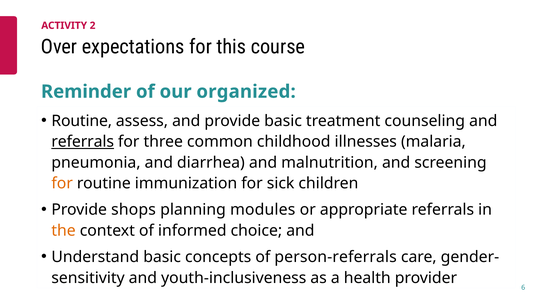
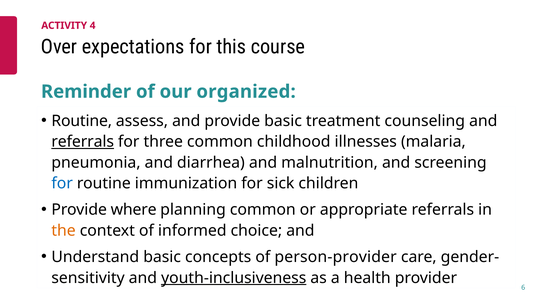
2: 2 -> 4 (93, 26)
for colour: orange -> blue (62, 183)
shops: shops -> where (134, 210)
planning modules: modules -> common (263, 210)
person-referrals: person-referrals -> person-provider (336, 257)
youth-inclusiveness underline: none -> present (234, 278)
